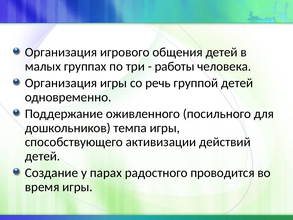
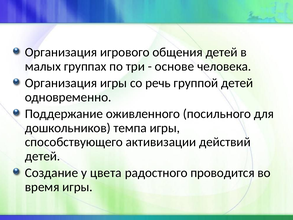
работы: работы -> основе (174, 66)
парах: парах -> цвета (106, 173)
